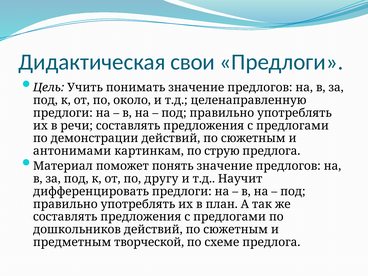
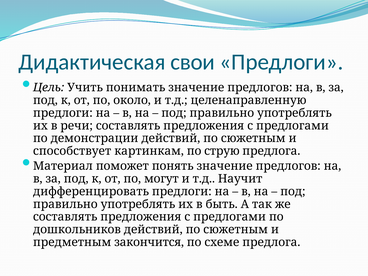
антонимами: антонимами -> способствует (72, 151)
другу: другу -> могут (161, 179)
план: план -> быть (222, 204)
творческой: творческой -> закончится (149, 242)
